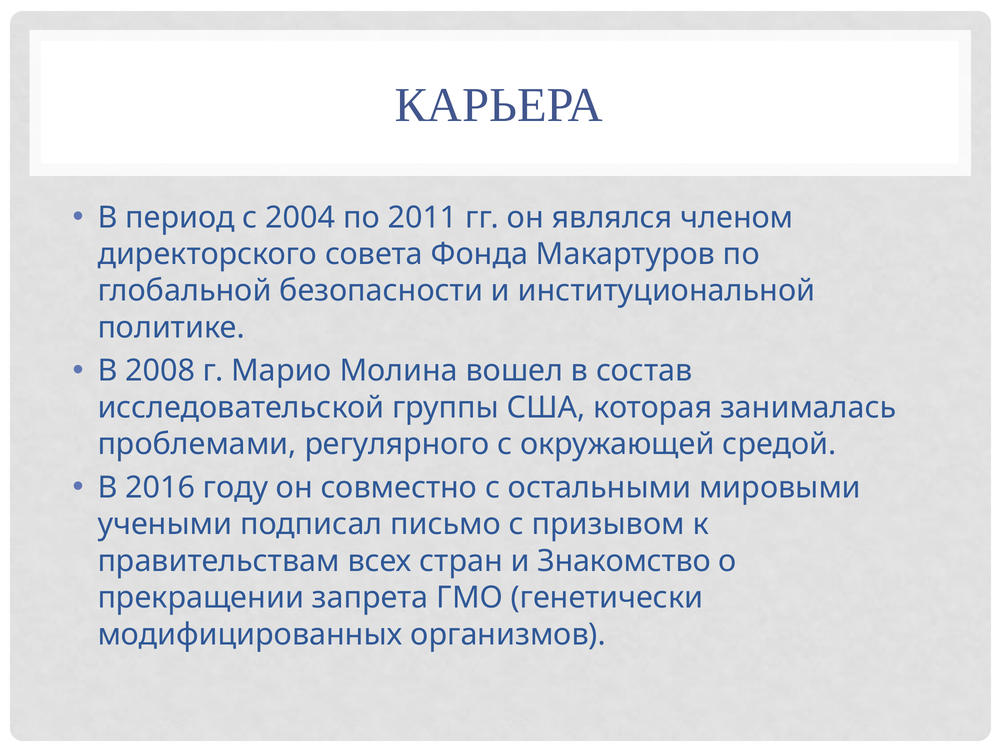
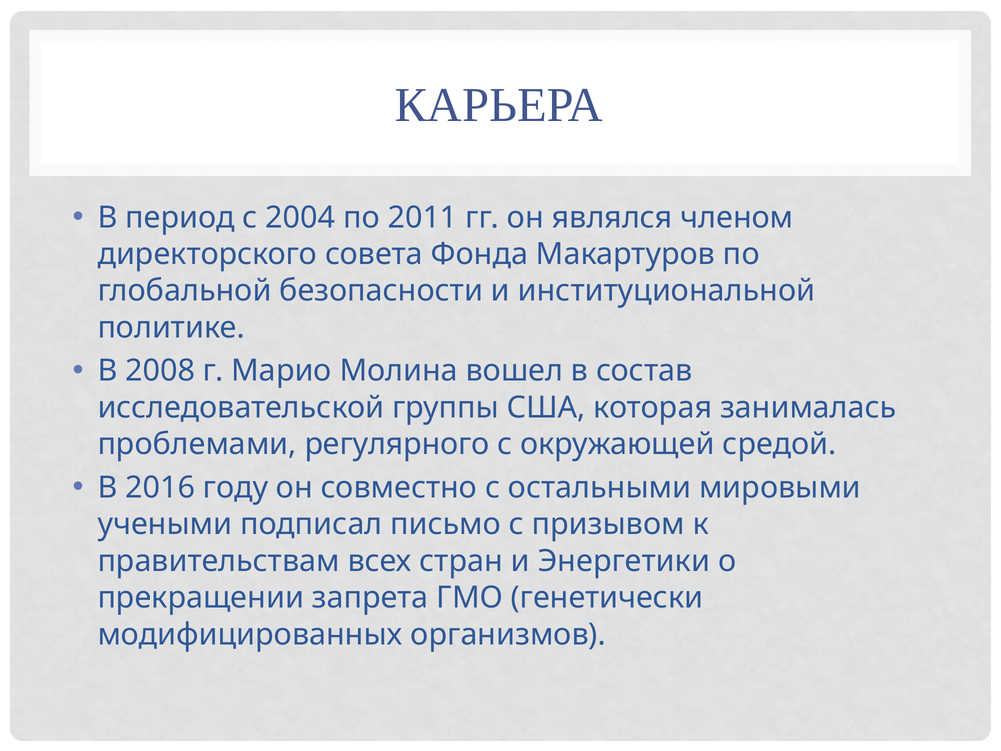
Знакомство: Знакомство -> Энергетики (624, 561)
